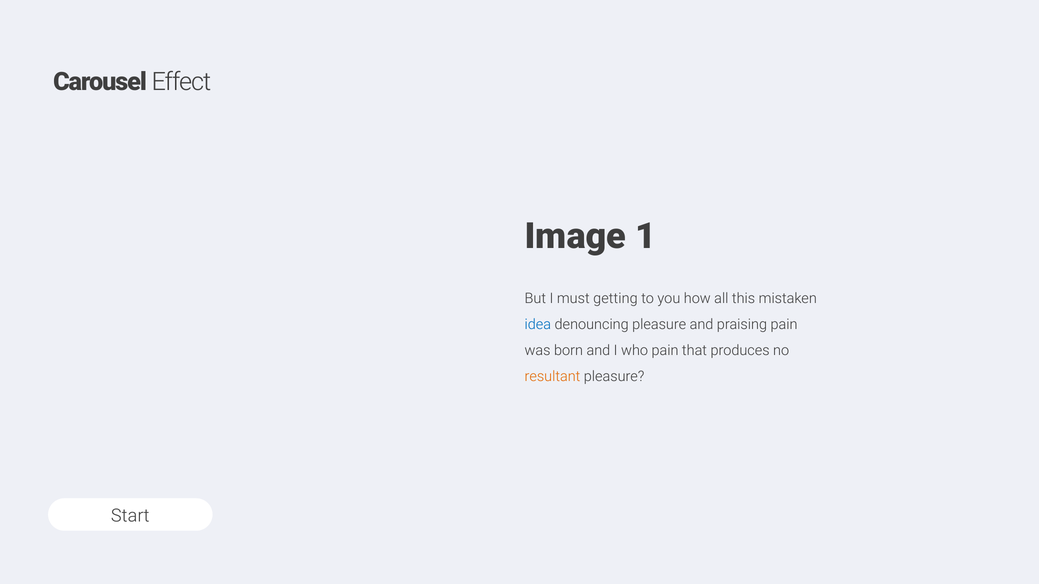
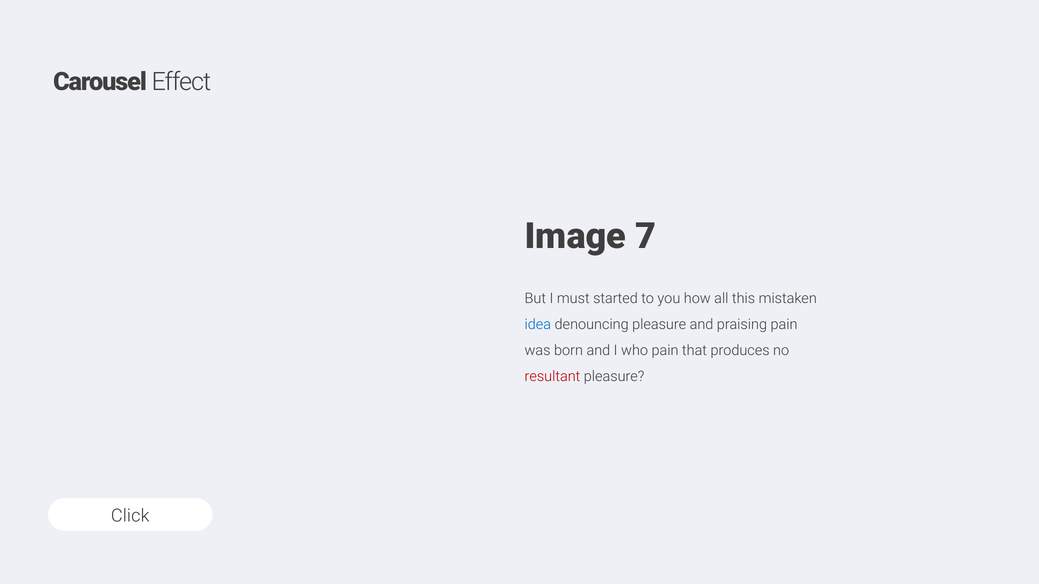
1: 1 -> 7 (646, 237)
getting: getting -> started (615, 299)
resultant colour: orange -> red (552, 377)
Start: Start -> Click (130, 516)
